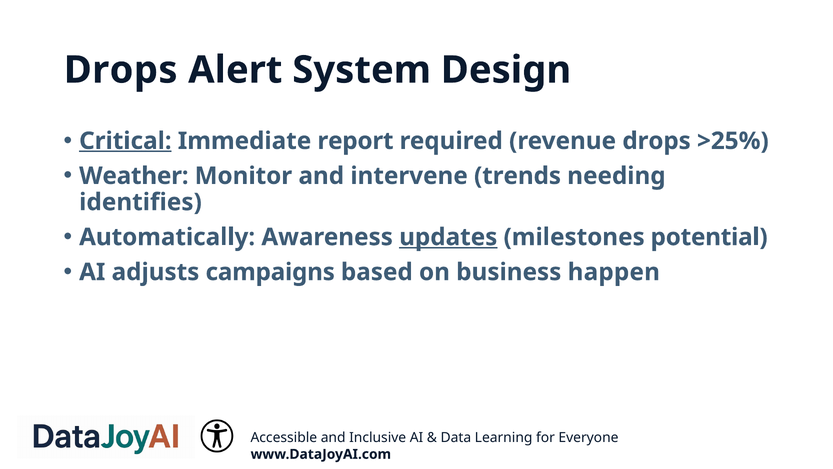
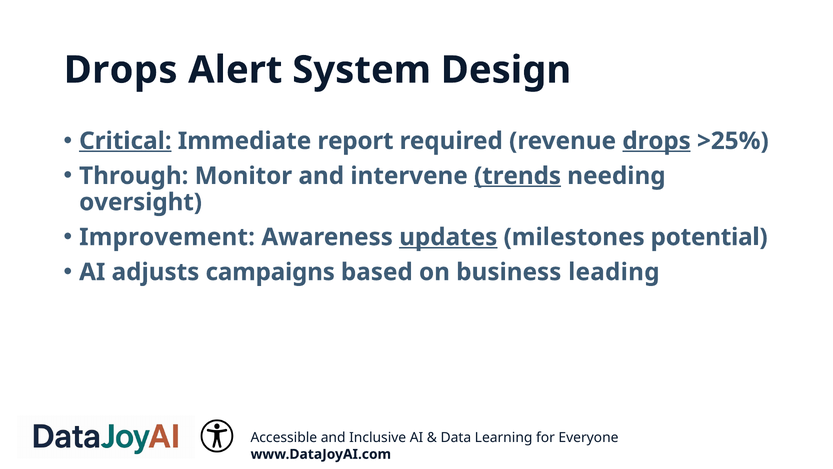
drops underline: none -> present (657, 141)
Weather: Weather -> Through (134, 176)
trends underline: none -> present (518, 176)
identifies: identifies -> oversight (141, 202)
Automatically: Automatically -> Improvement (167, 237)
happen: happen -> leading (614, 272)
